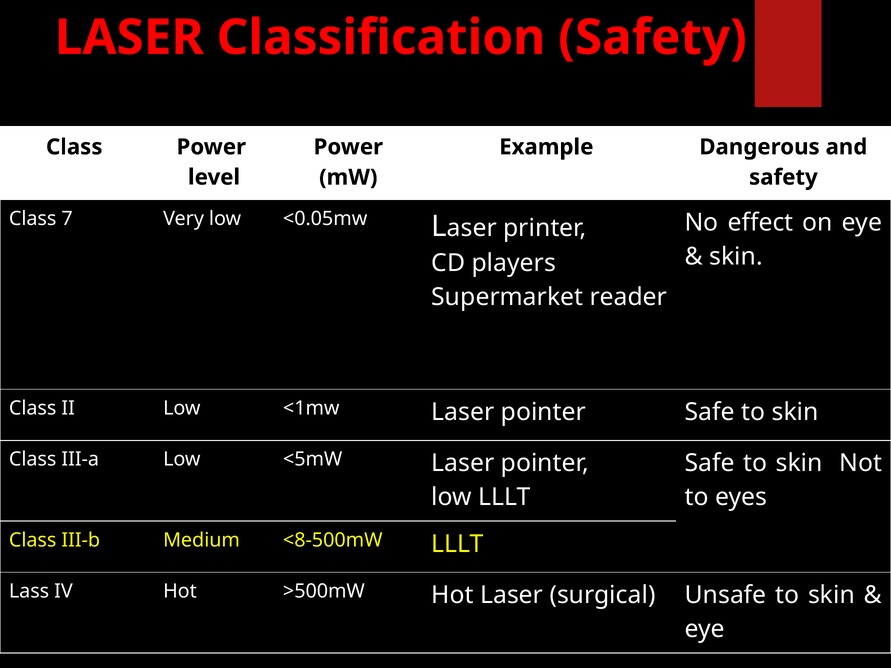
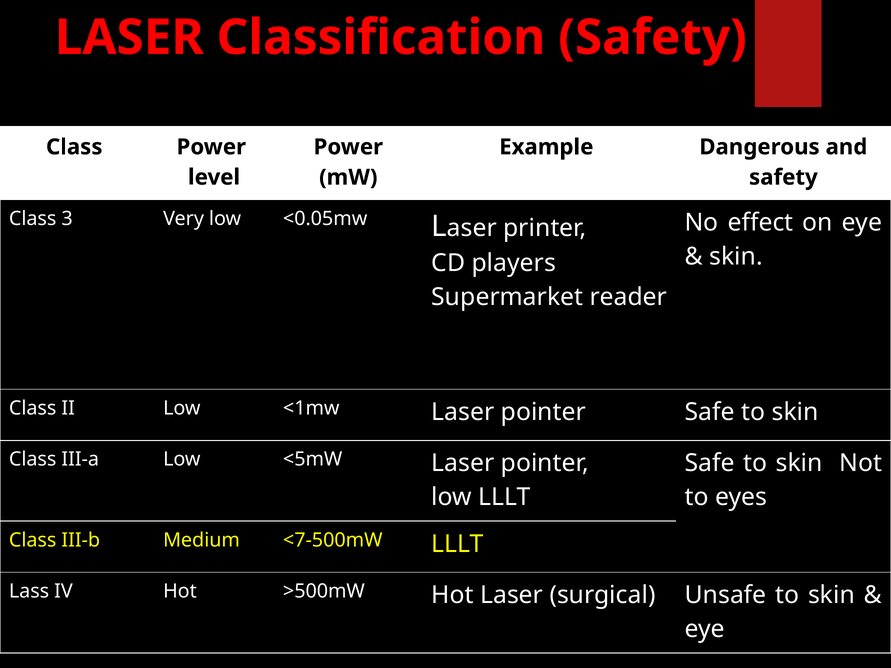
7: 7 -> 3 (67, 219)
<8-500mW: <8-500mW -> <7-500mW (333, 540)
